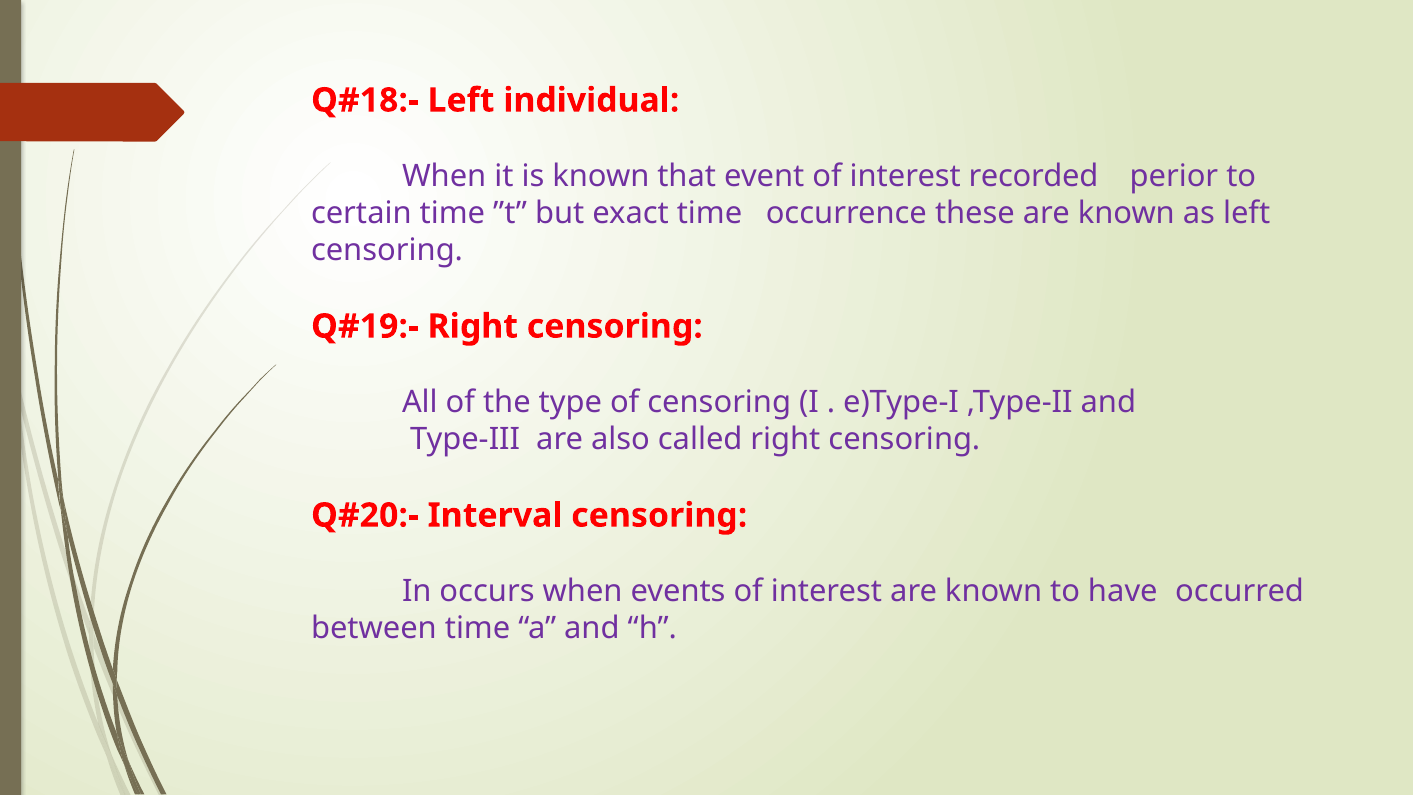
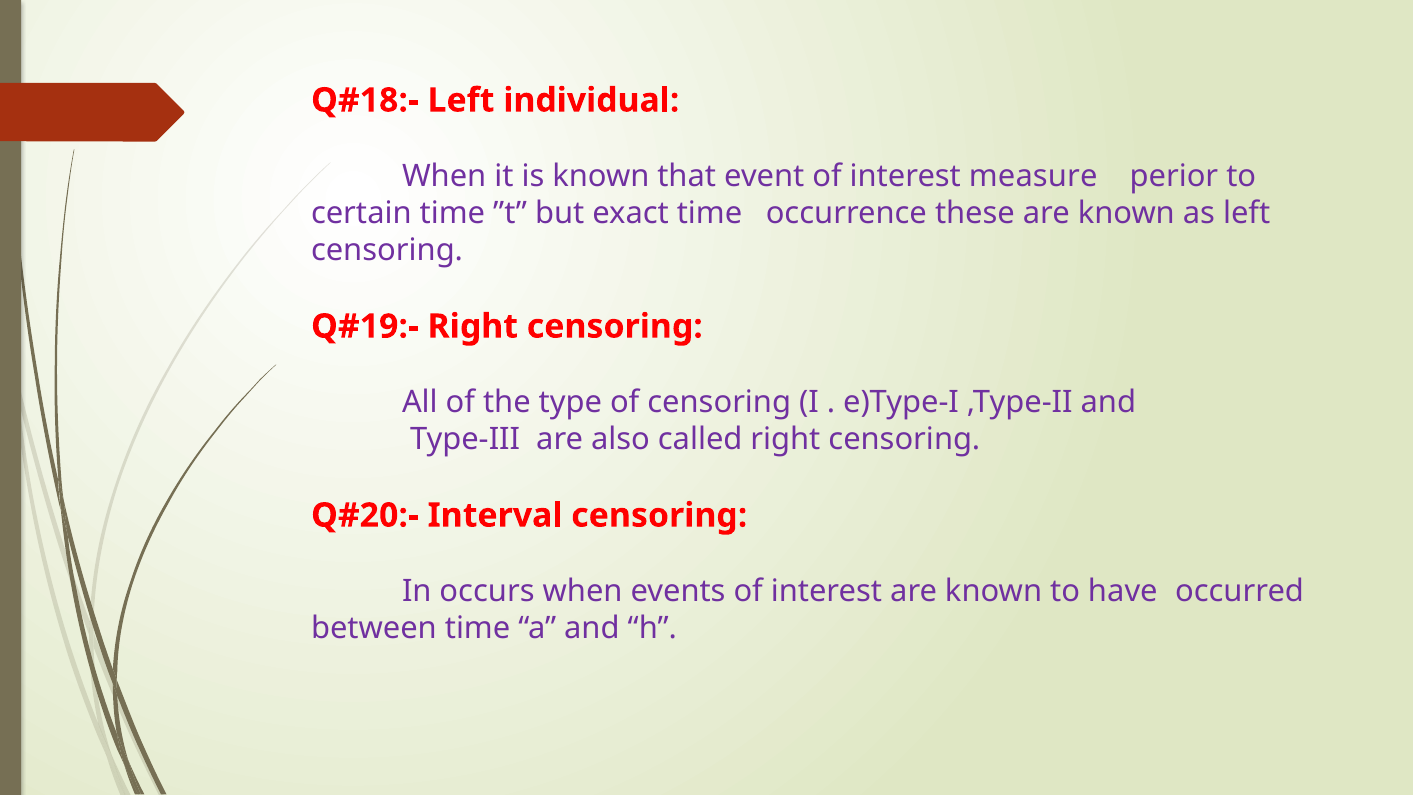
recorded: recorded -> measure (1033, 176)
